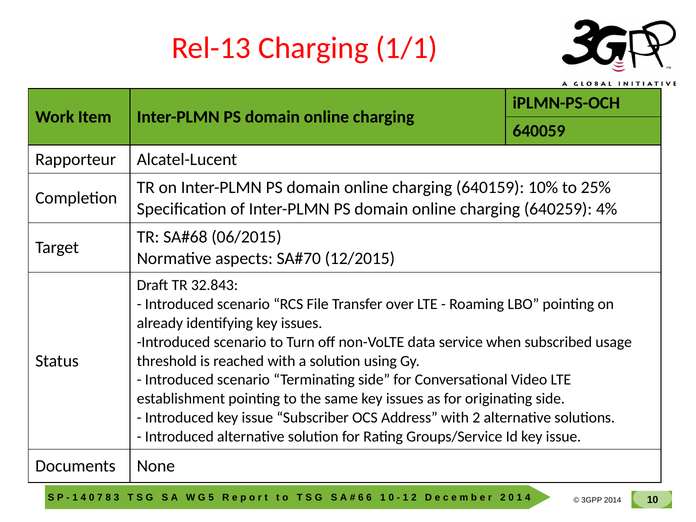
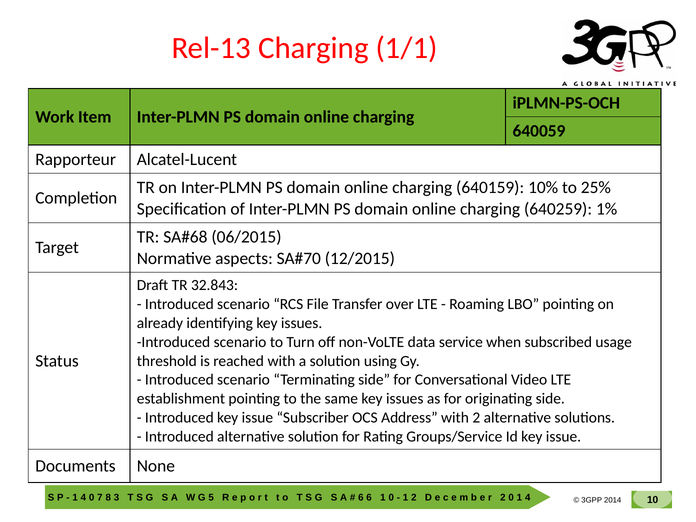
4%: 4% -> 1% (607, 209)
